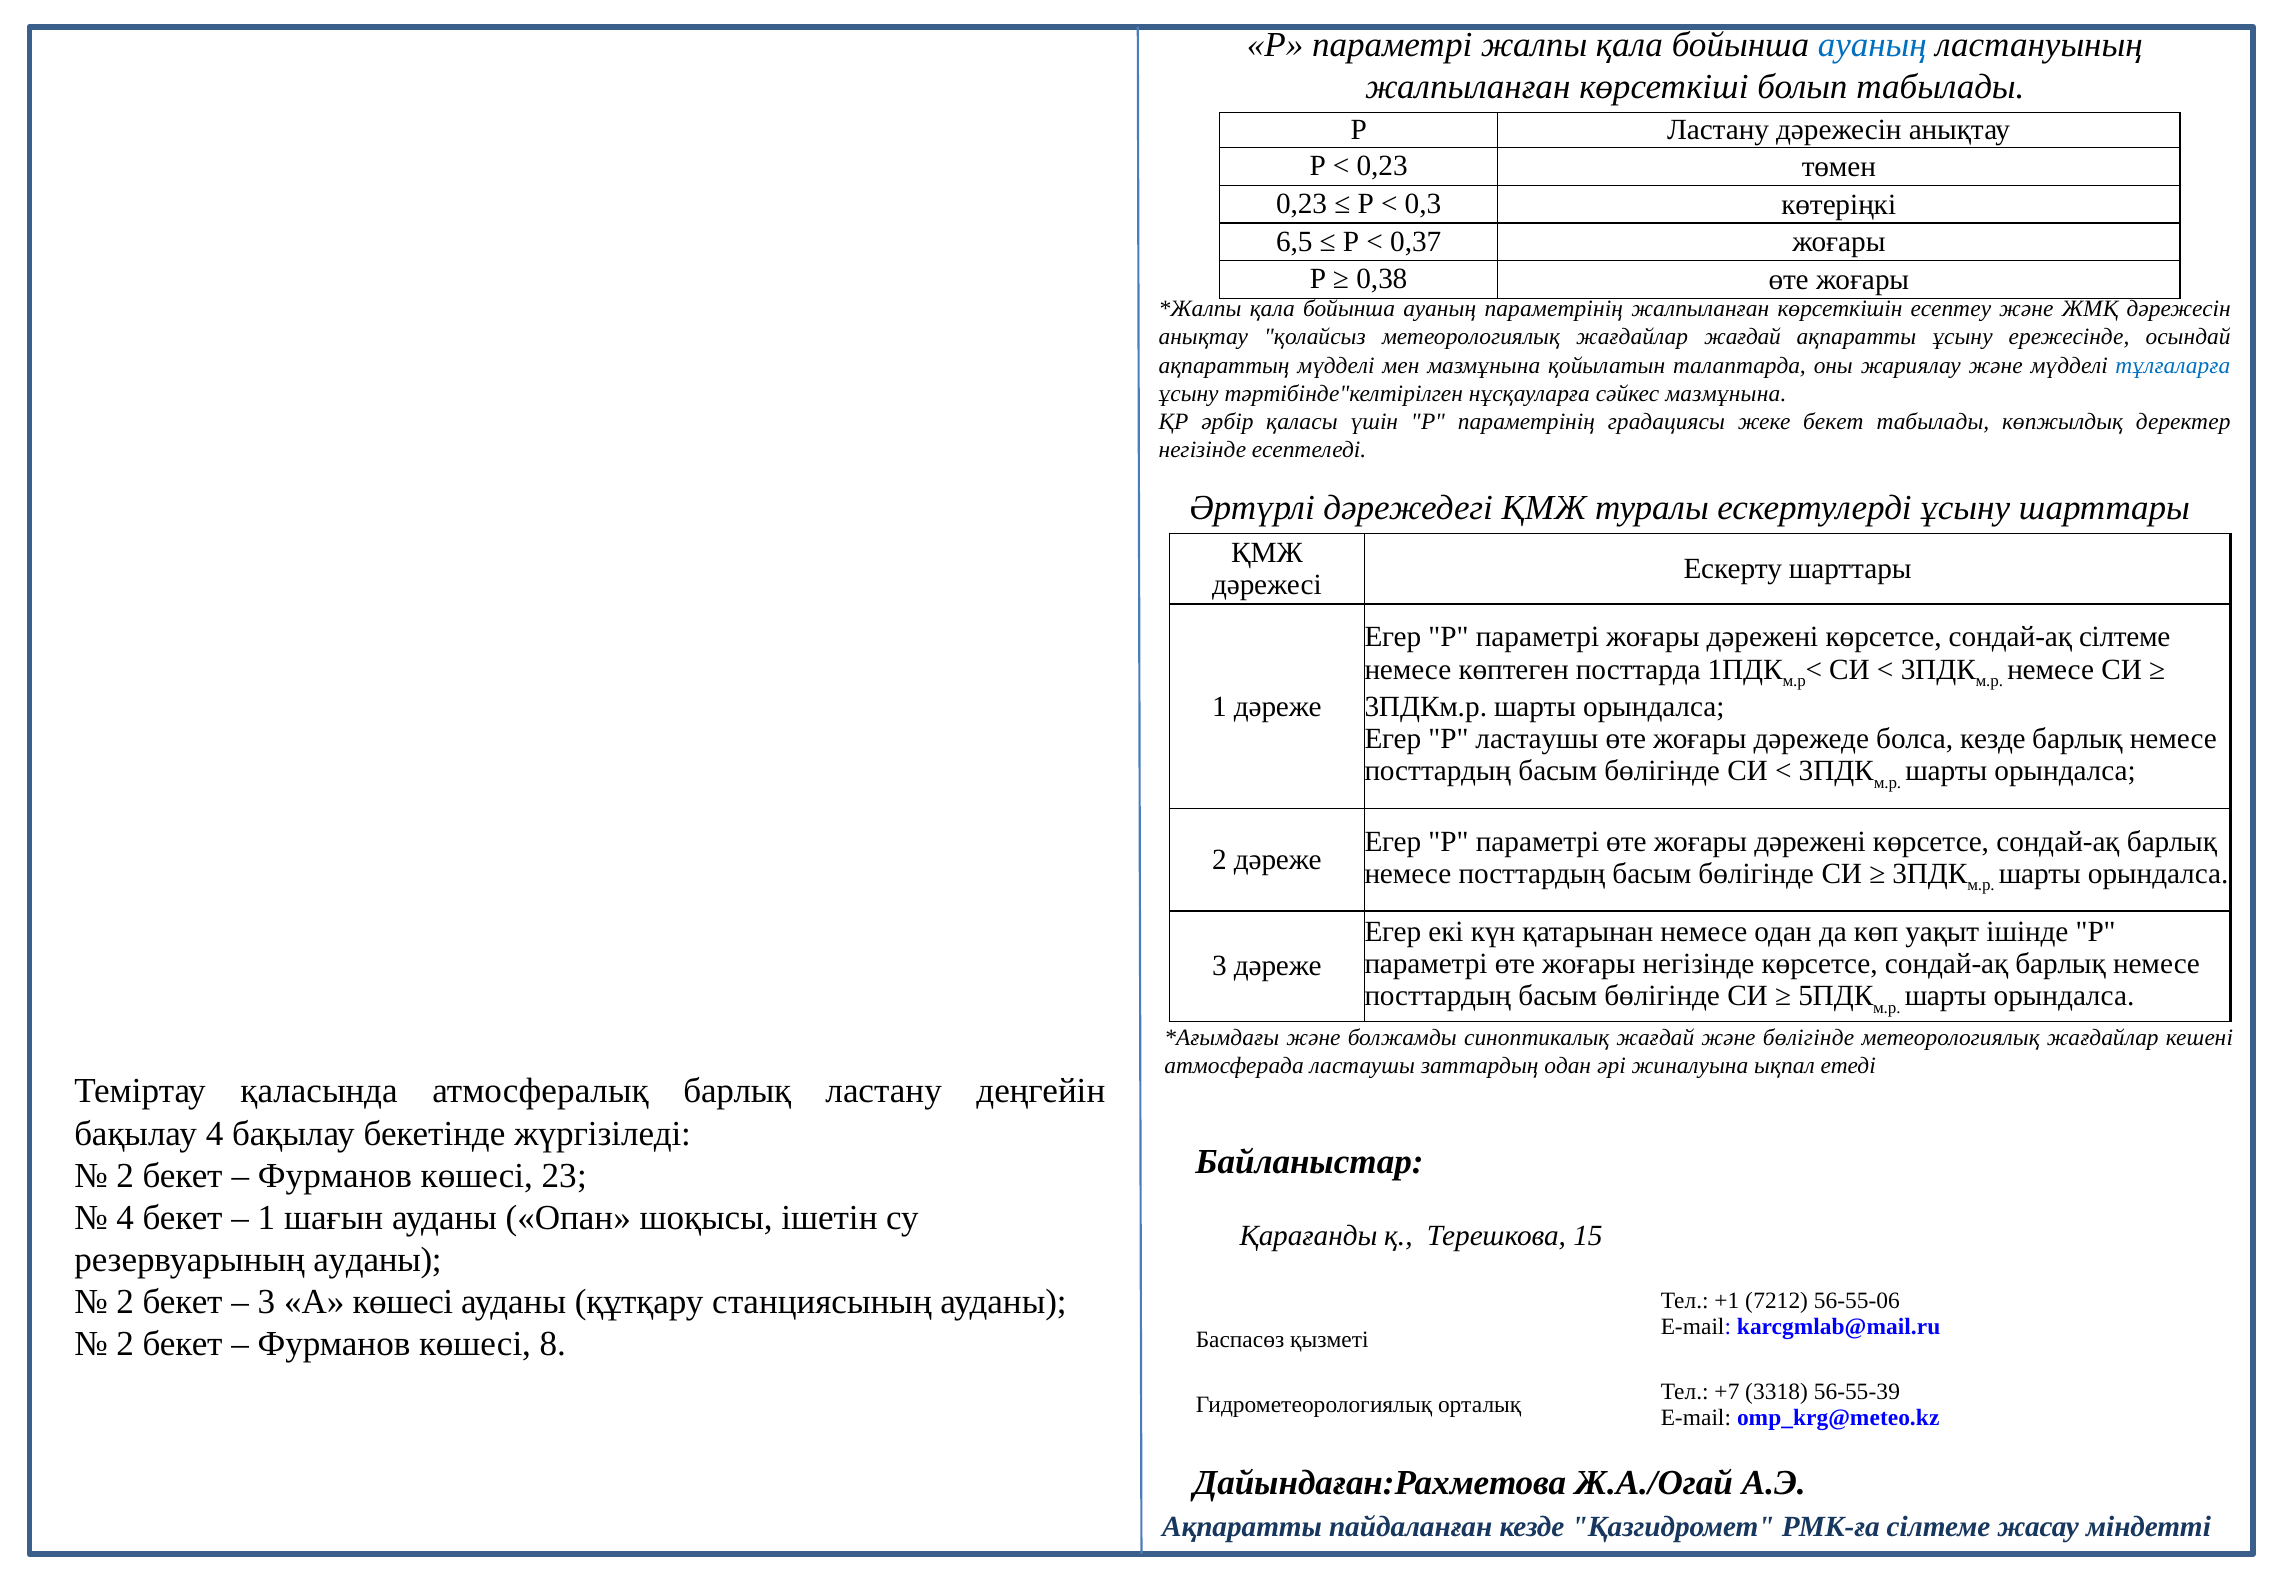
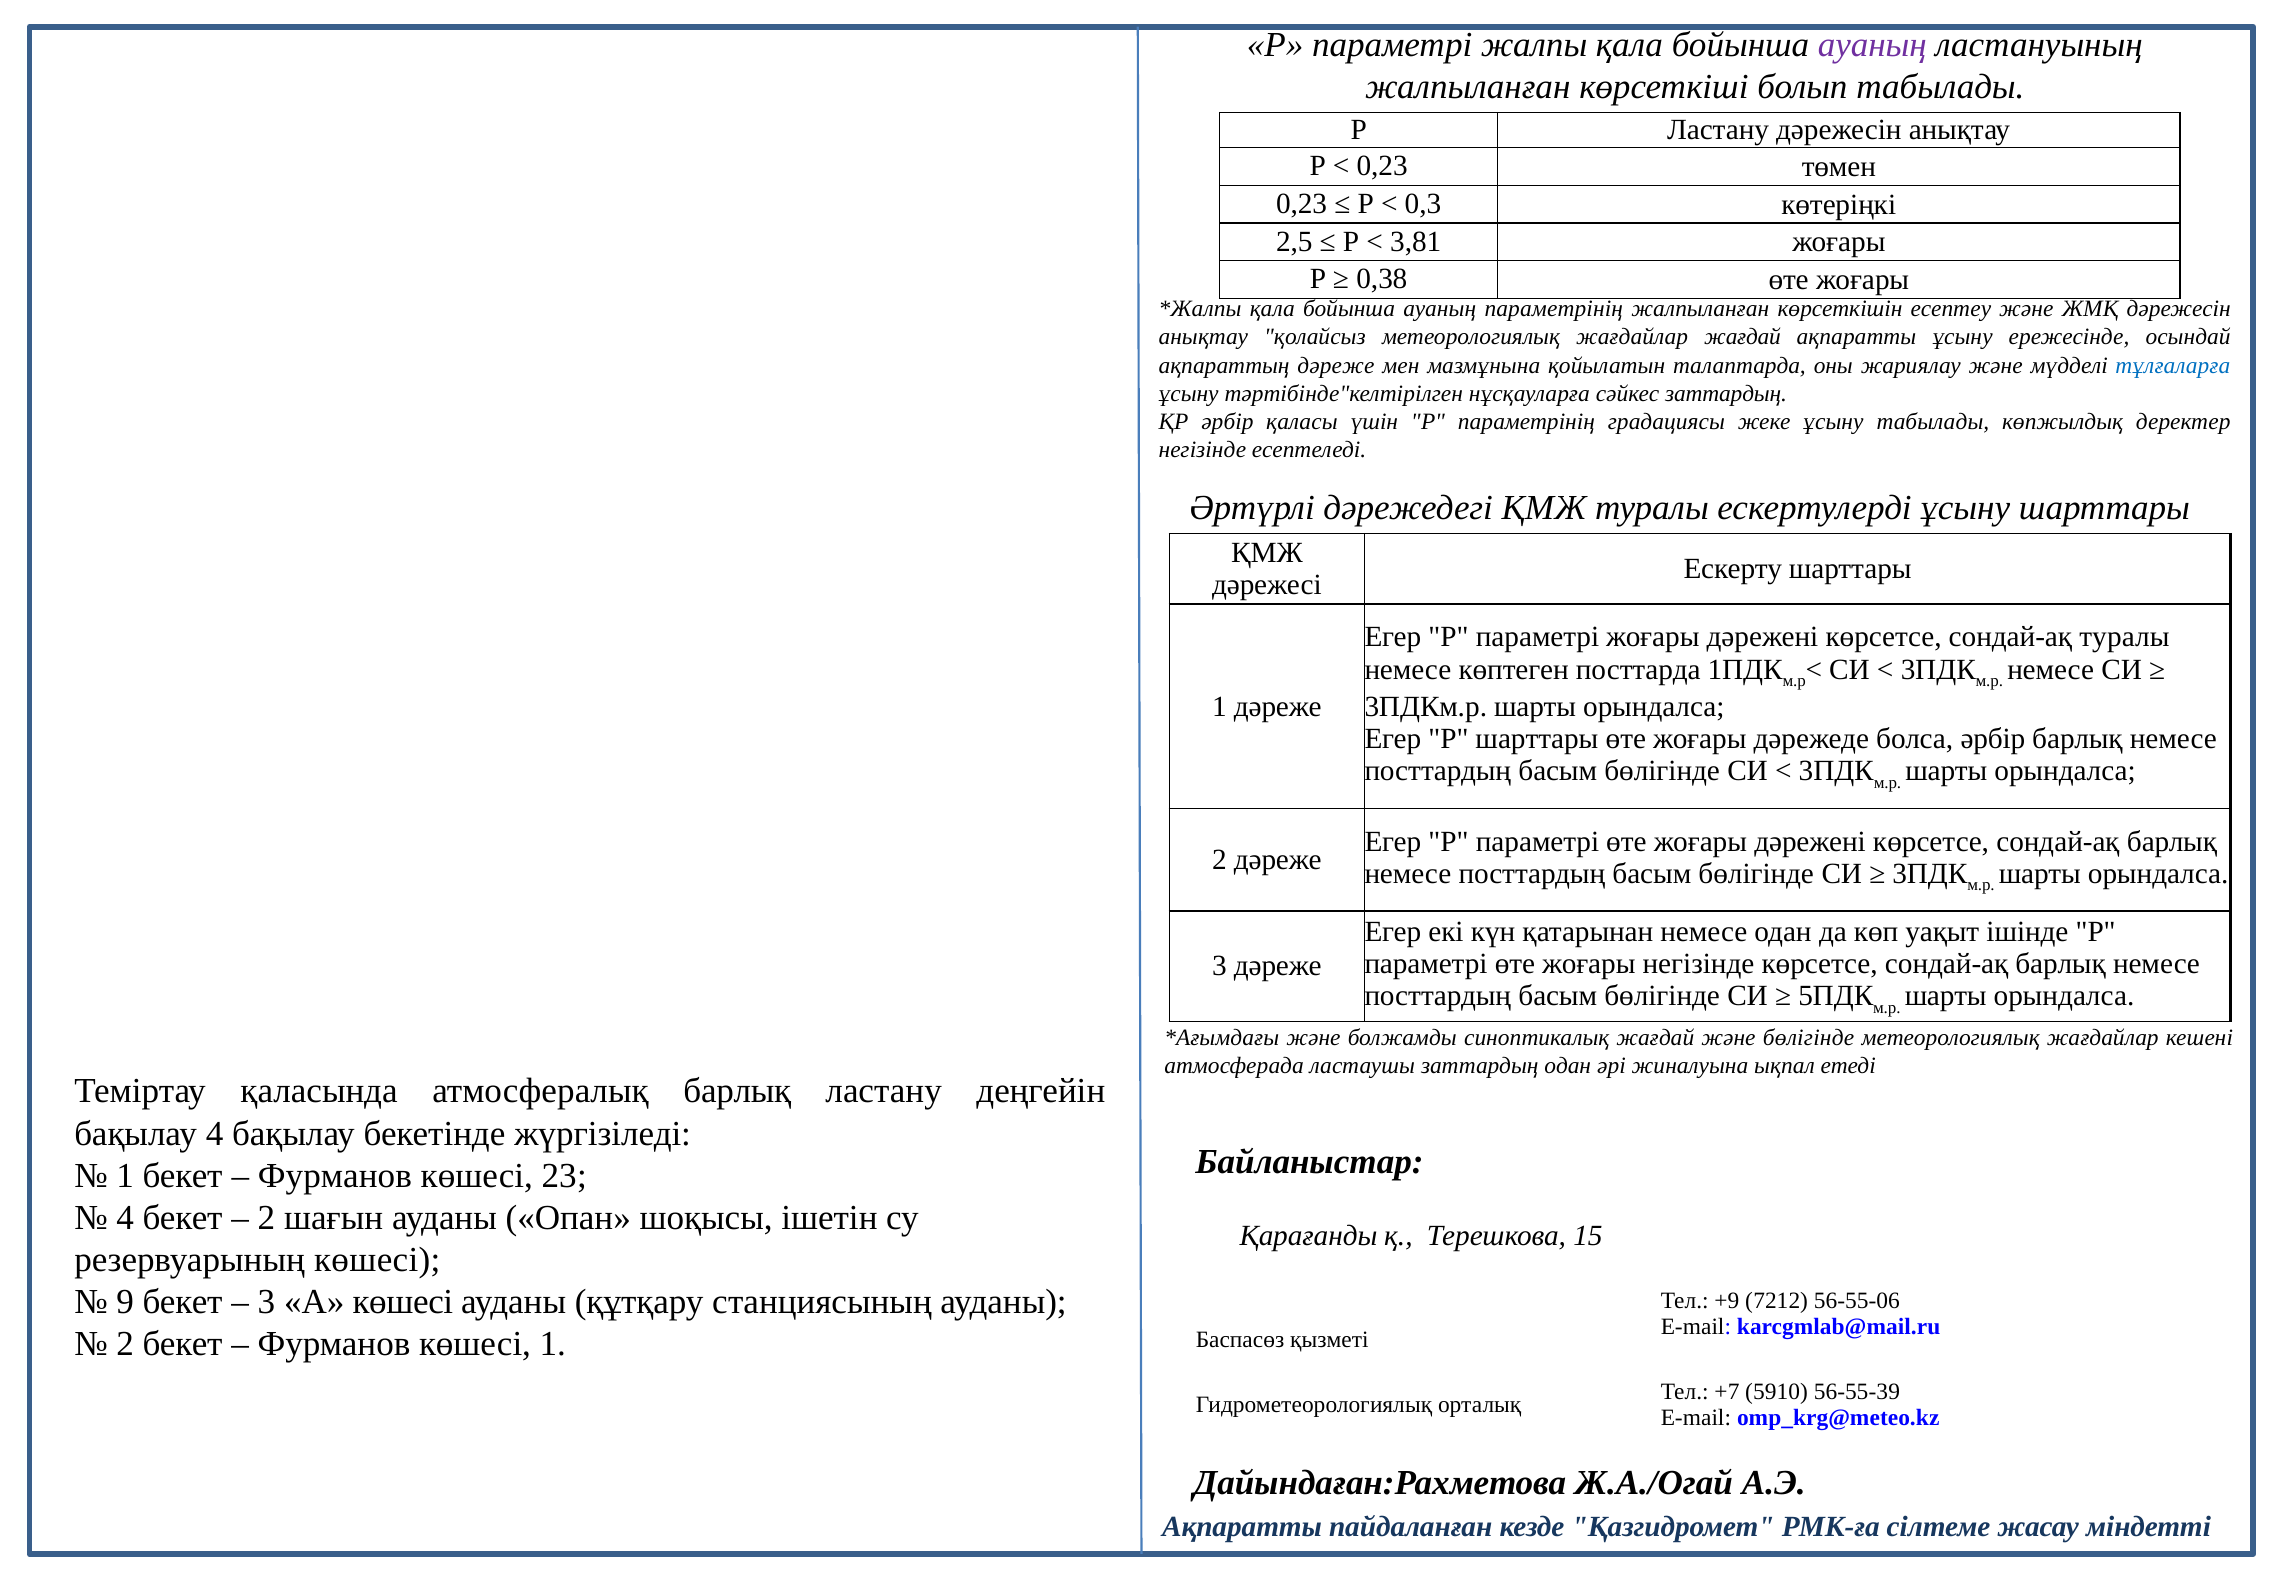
ауаның colour: blue -> purple (1872, 45)
6,5: 6,5 -> 2,5 (1294, 242)
0,37: 0,37 -> 3,81 (1416, 242)
ақпараттың мүдделі: мүдделі -> дәреже (1336, 365)
сәйкес мазмұнына: мазмұнына -> заттардың (1726, 393)
жеке бекет: бекет -> ұсыну (1833, 421)
сондай-ақ сілтеме: сілтеме -> туралы (2124, 637)
P ластаушы: ластаушы -> шарттары (1537, 738)
болса кезде: кезде -> әрбір (1993, 738)
2: 2 -> 1 (125, 1175)
1: 1 -> 2 (266, 1217)
резервуарының ауданы: ауданы -> көшесі (377, 1260)
2: 2 -> 9 (125, 1302)
+1: +1 -> +9 (1727, 1300)
көшесі 8: 8 -> 1 (553, 1344)
3318: 3318 -> 5910 (1777, 1391)
